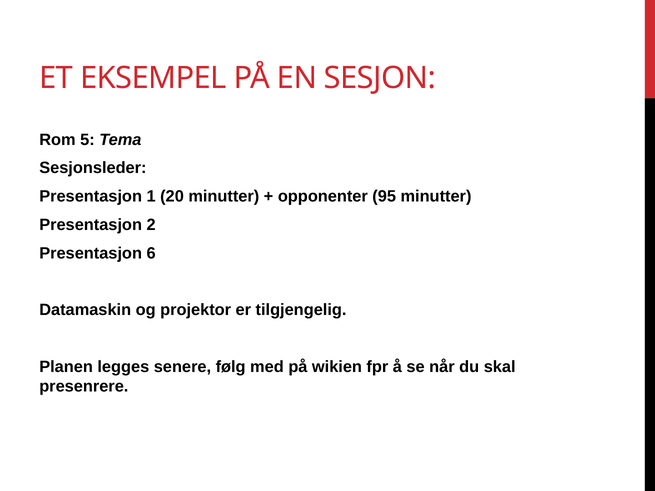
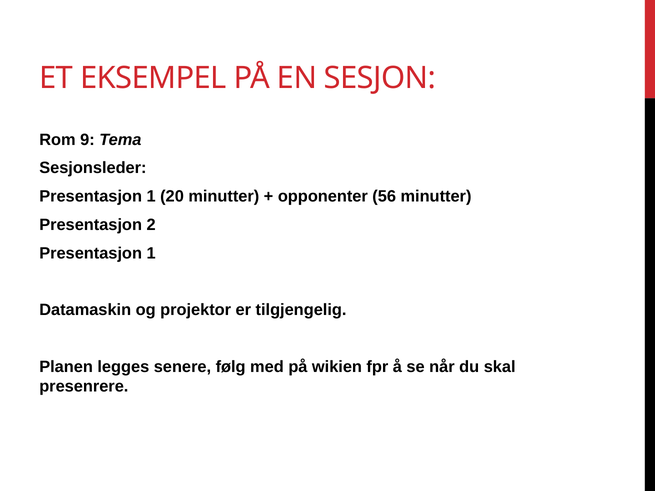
5: 5 -> 9 (87, 140)
95: 95 -> 56 (384, 197)
6: 6 -> 1 (151, 253)
